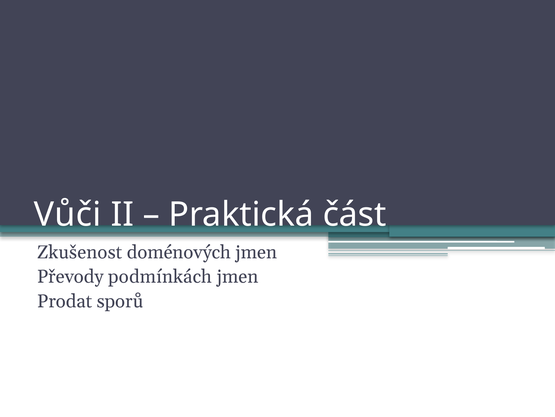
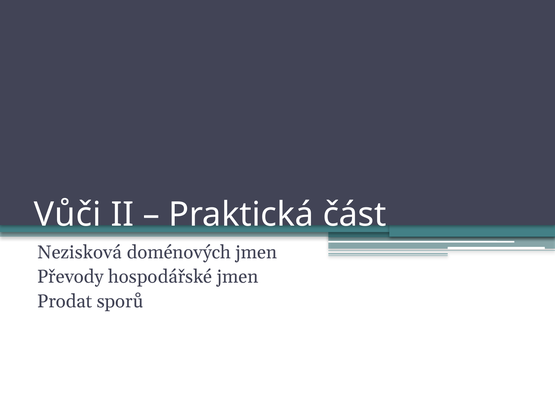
Zkušenost: Zkušenost -> Nezisková (80, 252)
podmínkách: podmínkách -> hospodářské (160, 276)
